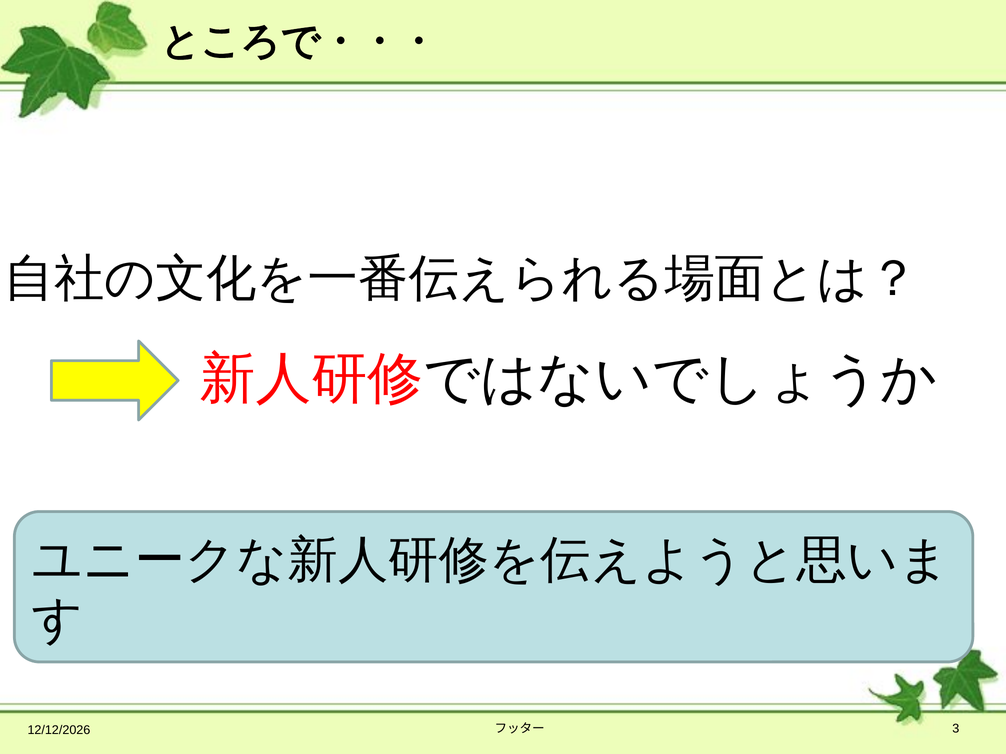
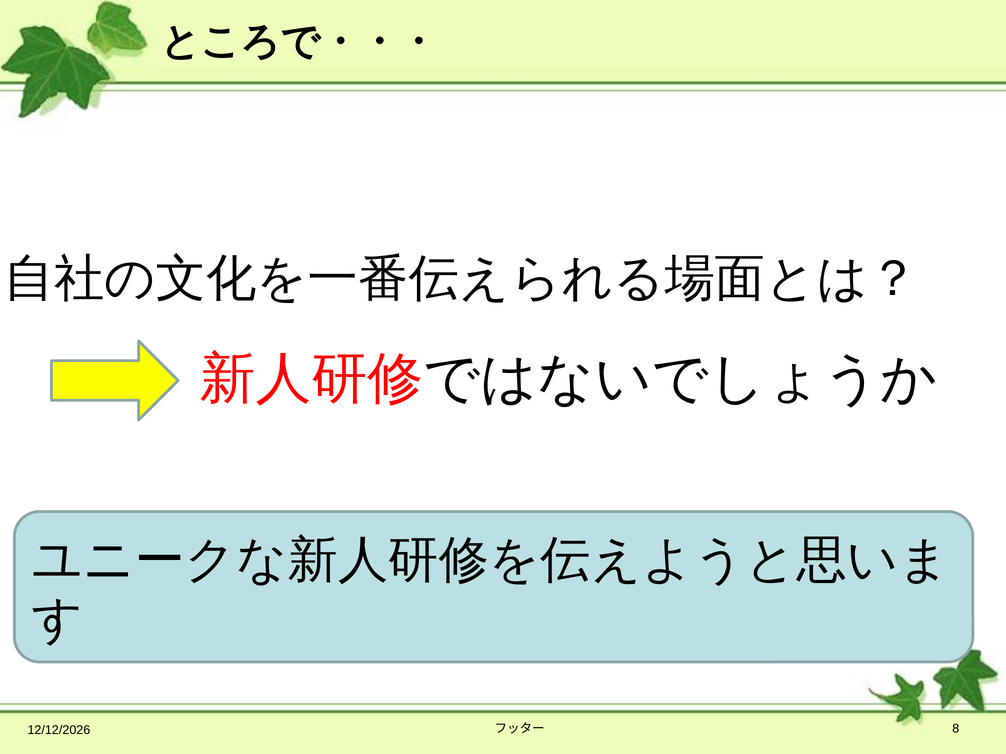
3: 3 -> 8 (956, 729)
